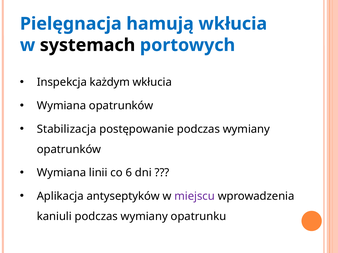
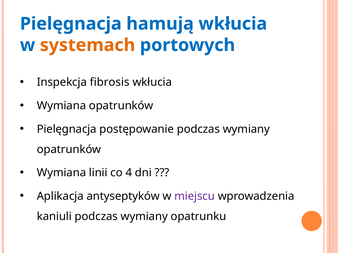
systemach colour: black -> orange (88, 45)
każdym: każdym -> fibrosis (110, 82)
Stabilizacja: Stabilizacja -> Pielęgnacja (67, 129)
6: 6 -> 4 (129, 173)
